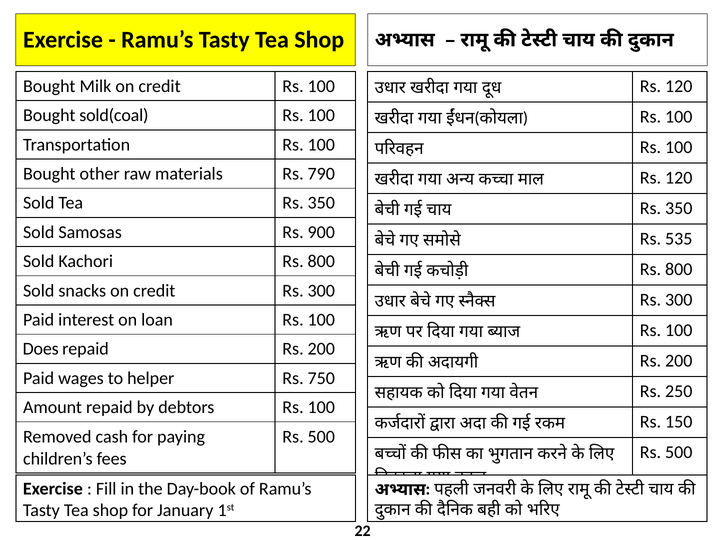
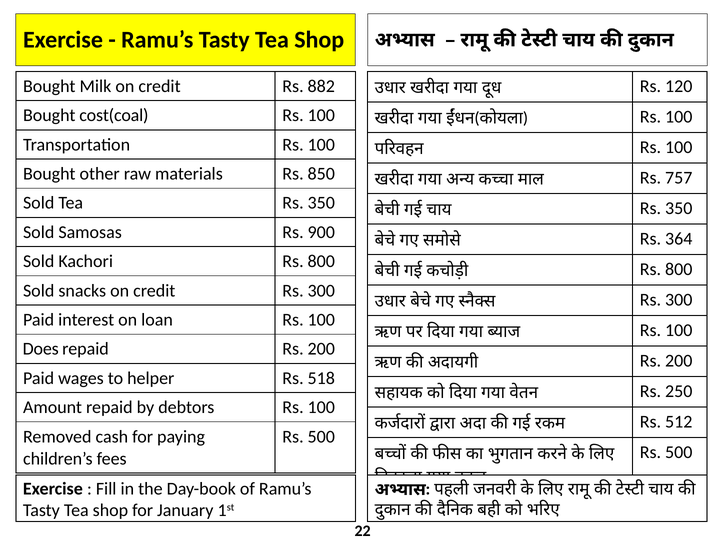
credit Rs 100: 100 -> 882 (321, 86)
sold(coal: sold(coal -> cost(coal (114, 115)
790: 790 -> 850 (321, 174)
120: 120 -> 757 (679, 178)
535: 535 -> 364 (679, 239)
750: 750 -> 518 (321, 378)
150: 150 -> 512 (679, 422)
